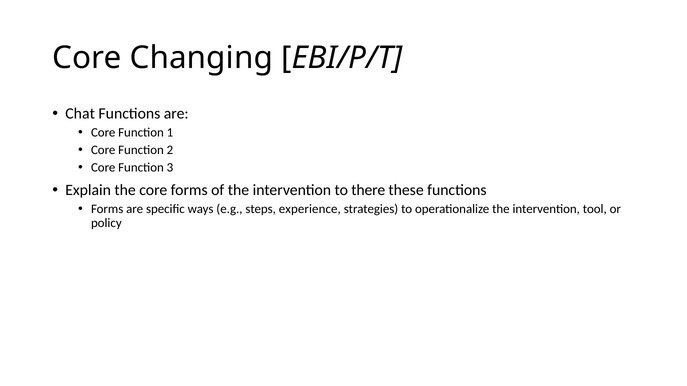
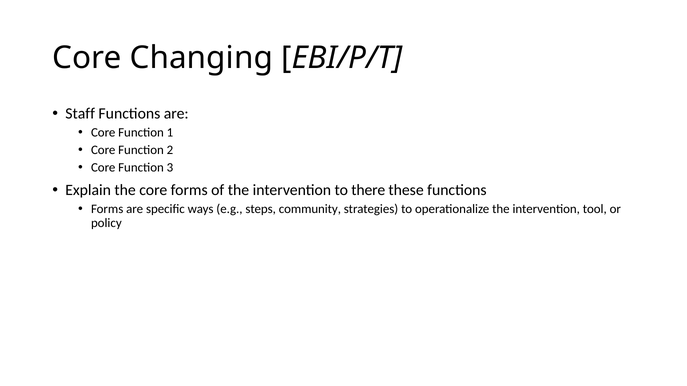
Chat: Chat -> Staff (80, 114)
experience: experience -> community (310, 209)
